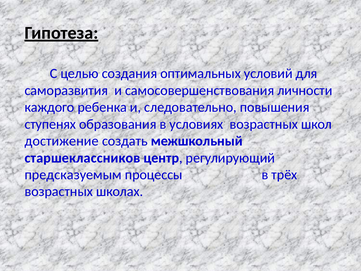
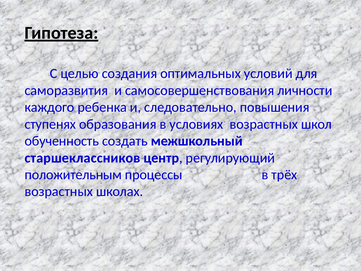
достижение: достижение -> обученность (62, 141)
предсказуемым: предсказуемым -> положительным (73, 175)
